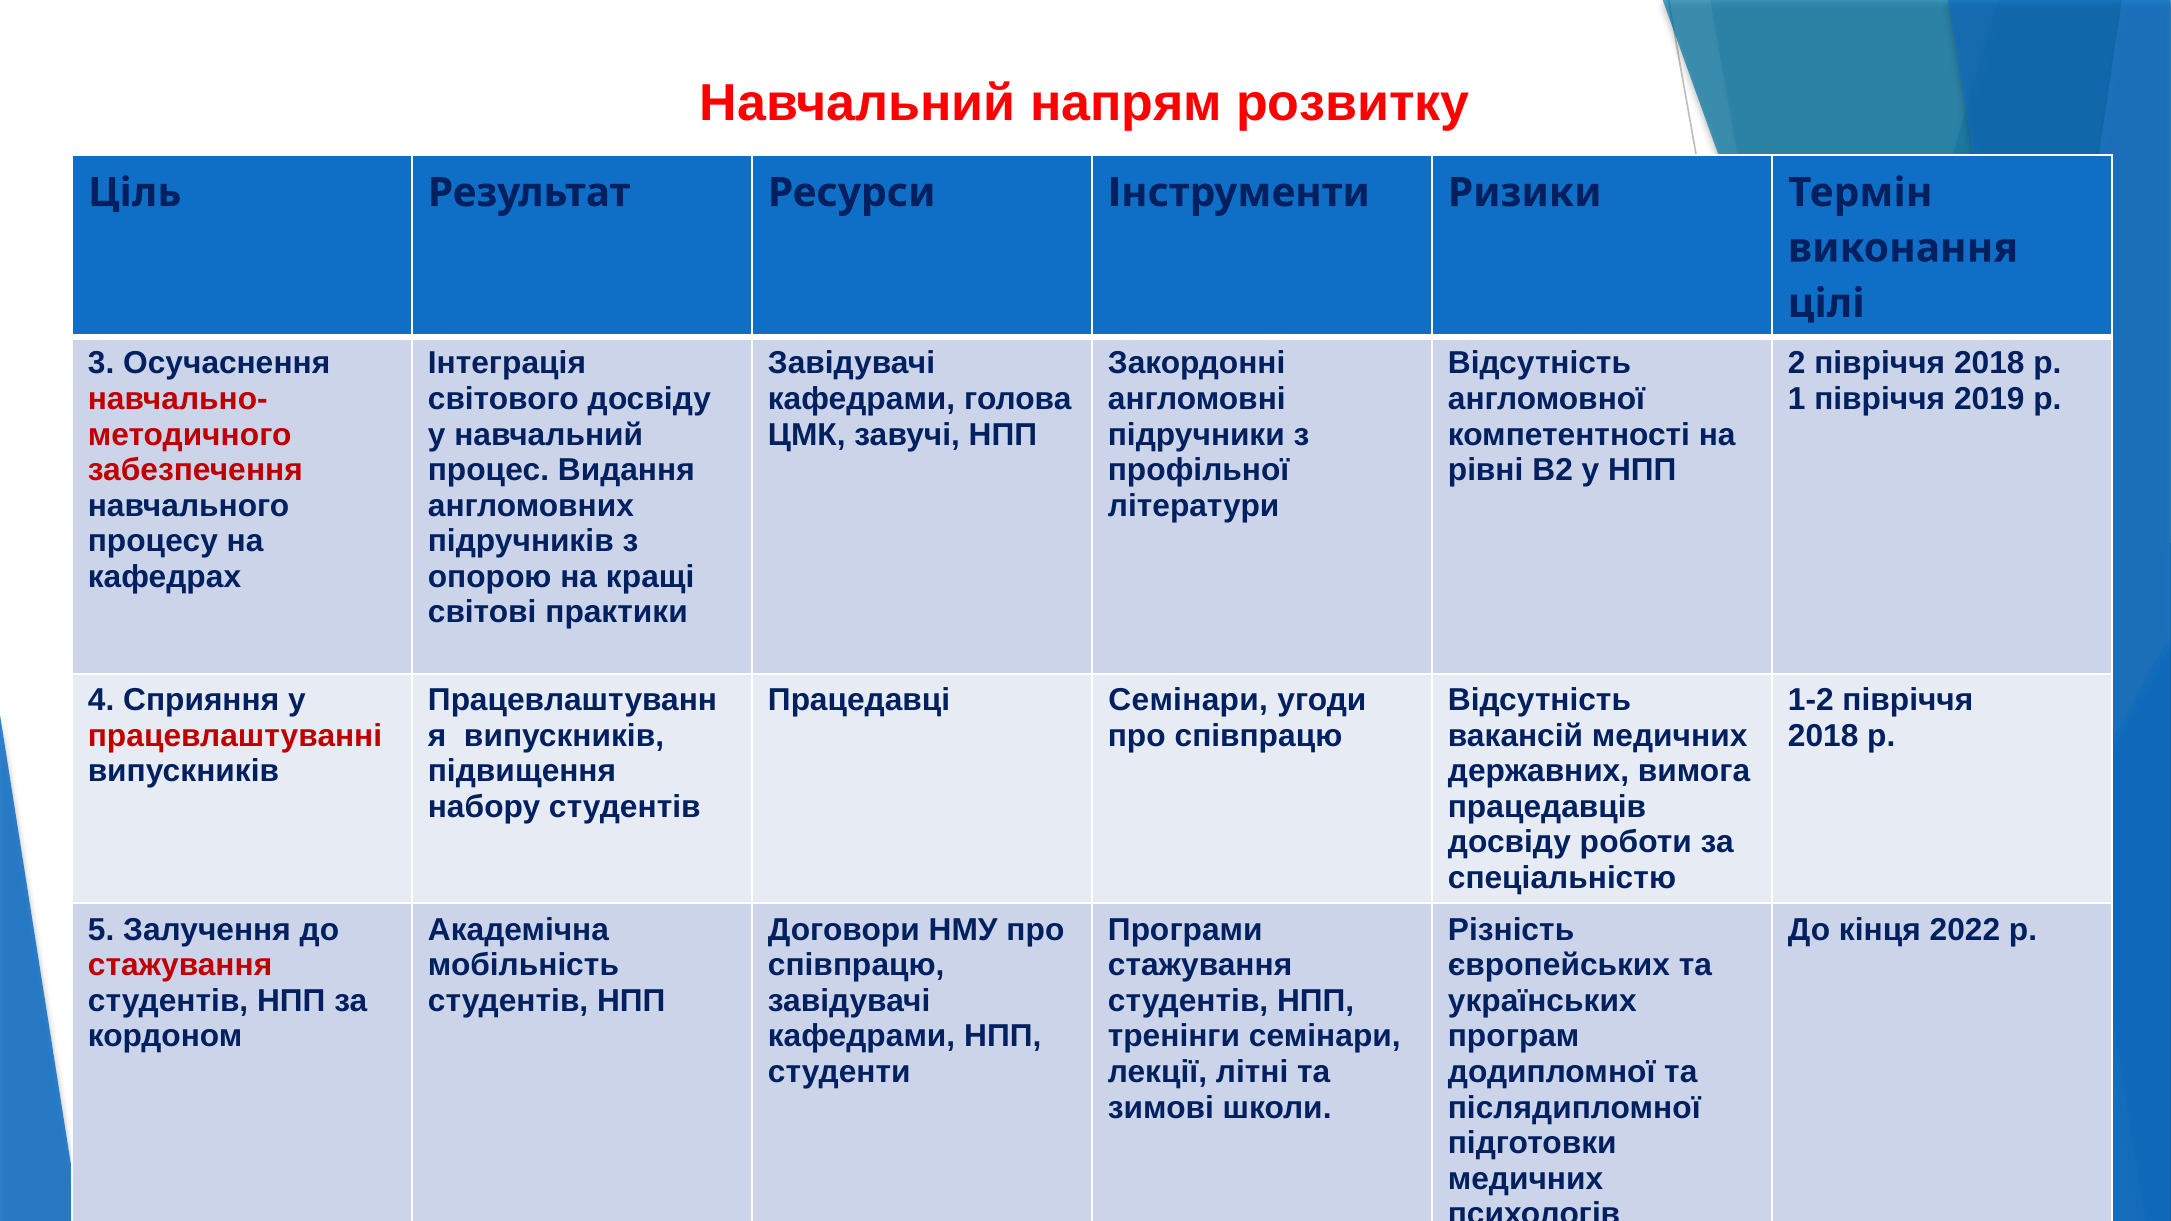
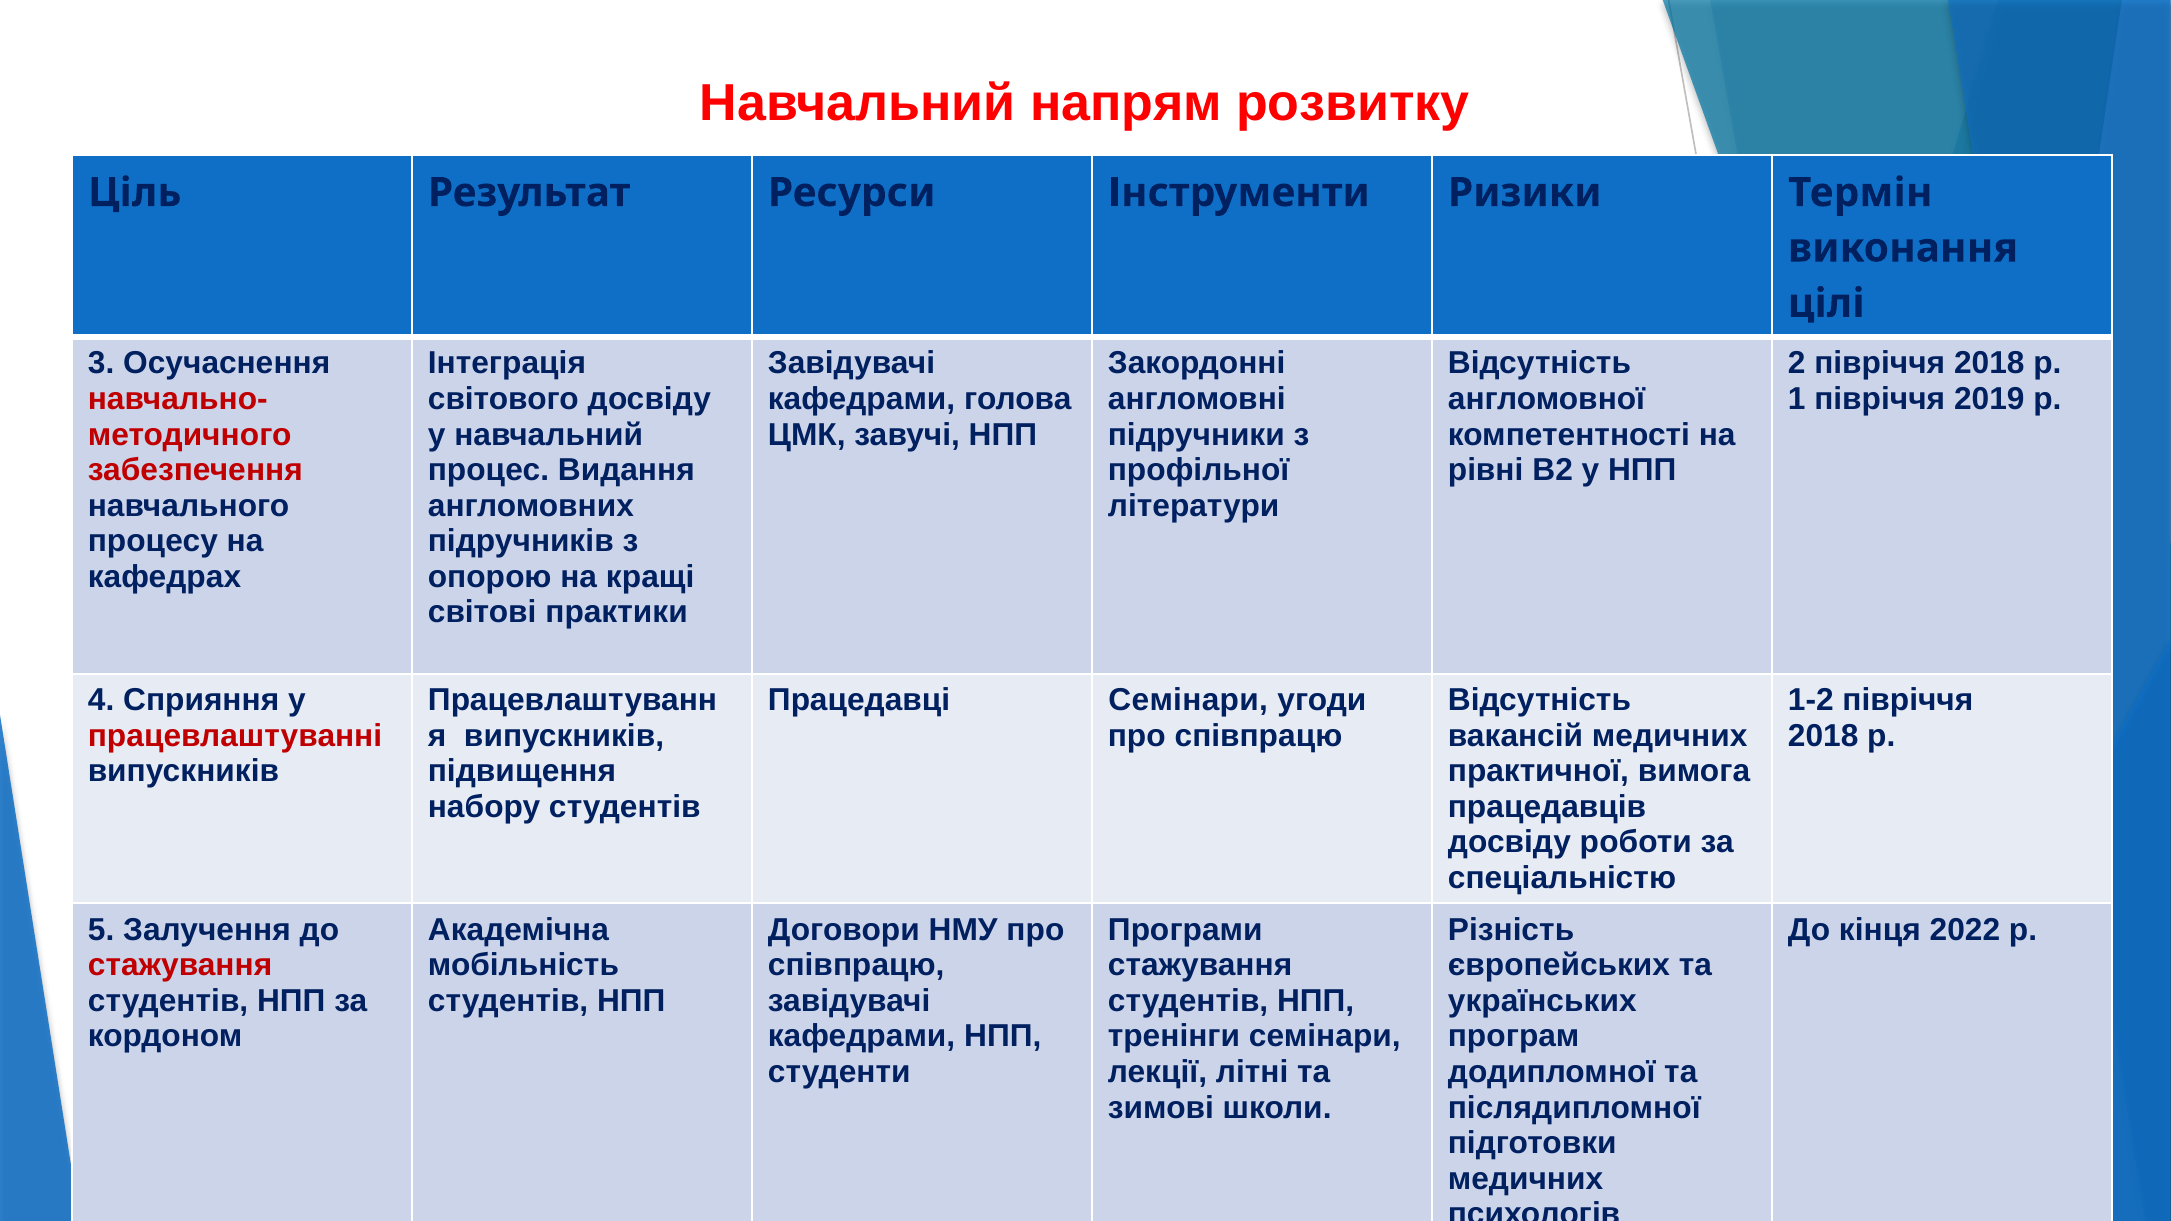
державних: державних -> практичної (1538, 771)
